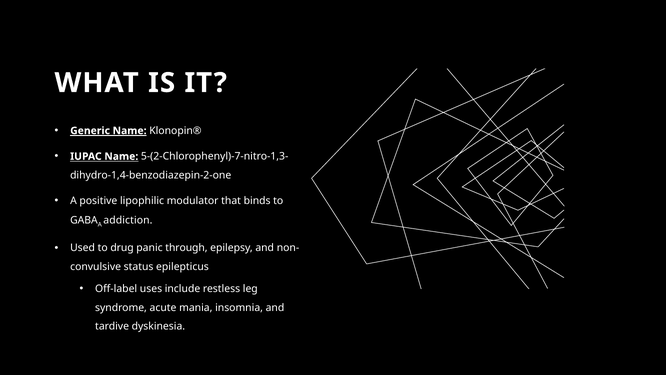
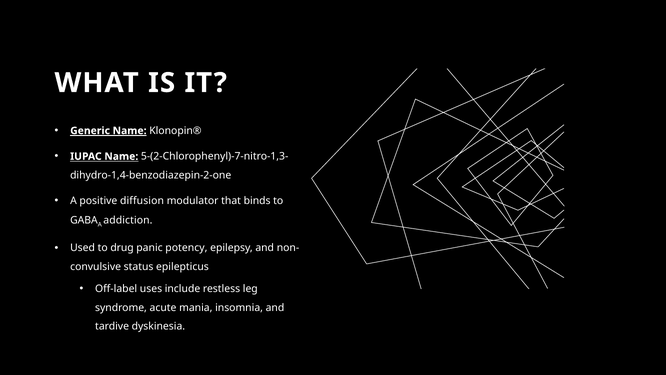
lipophilic: lipophilic -> diffusion (142, 201)
through: through -> potency (186, 248)
